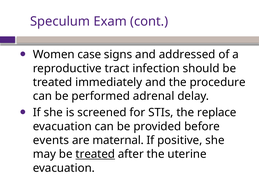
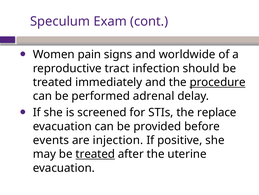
case: case -> pain (89, 54)
addressed: addressed -> worldwide (187, 54)
procedure underline: none -> present (218, 82)
maternal: maternal -> injection (118, 140)
